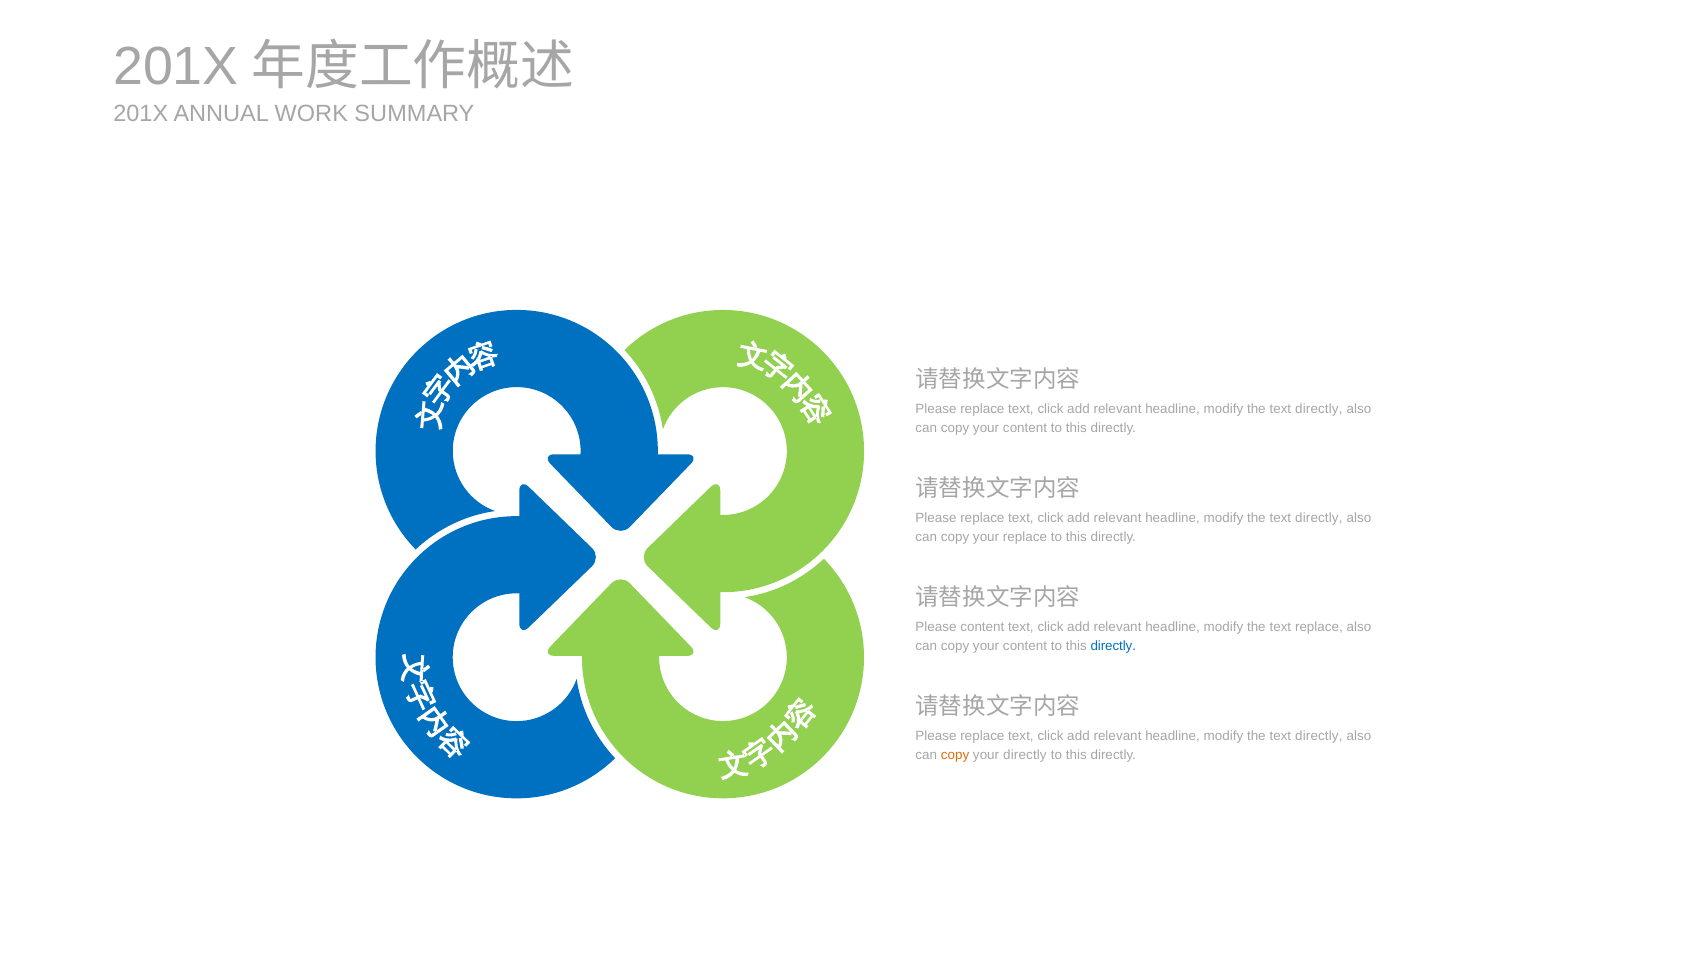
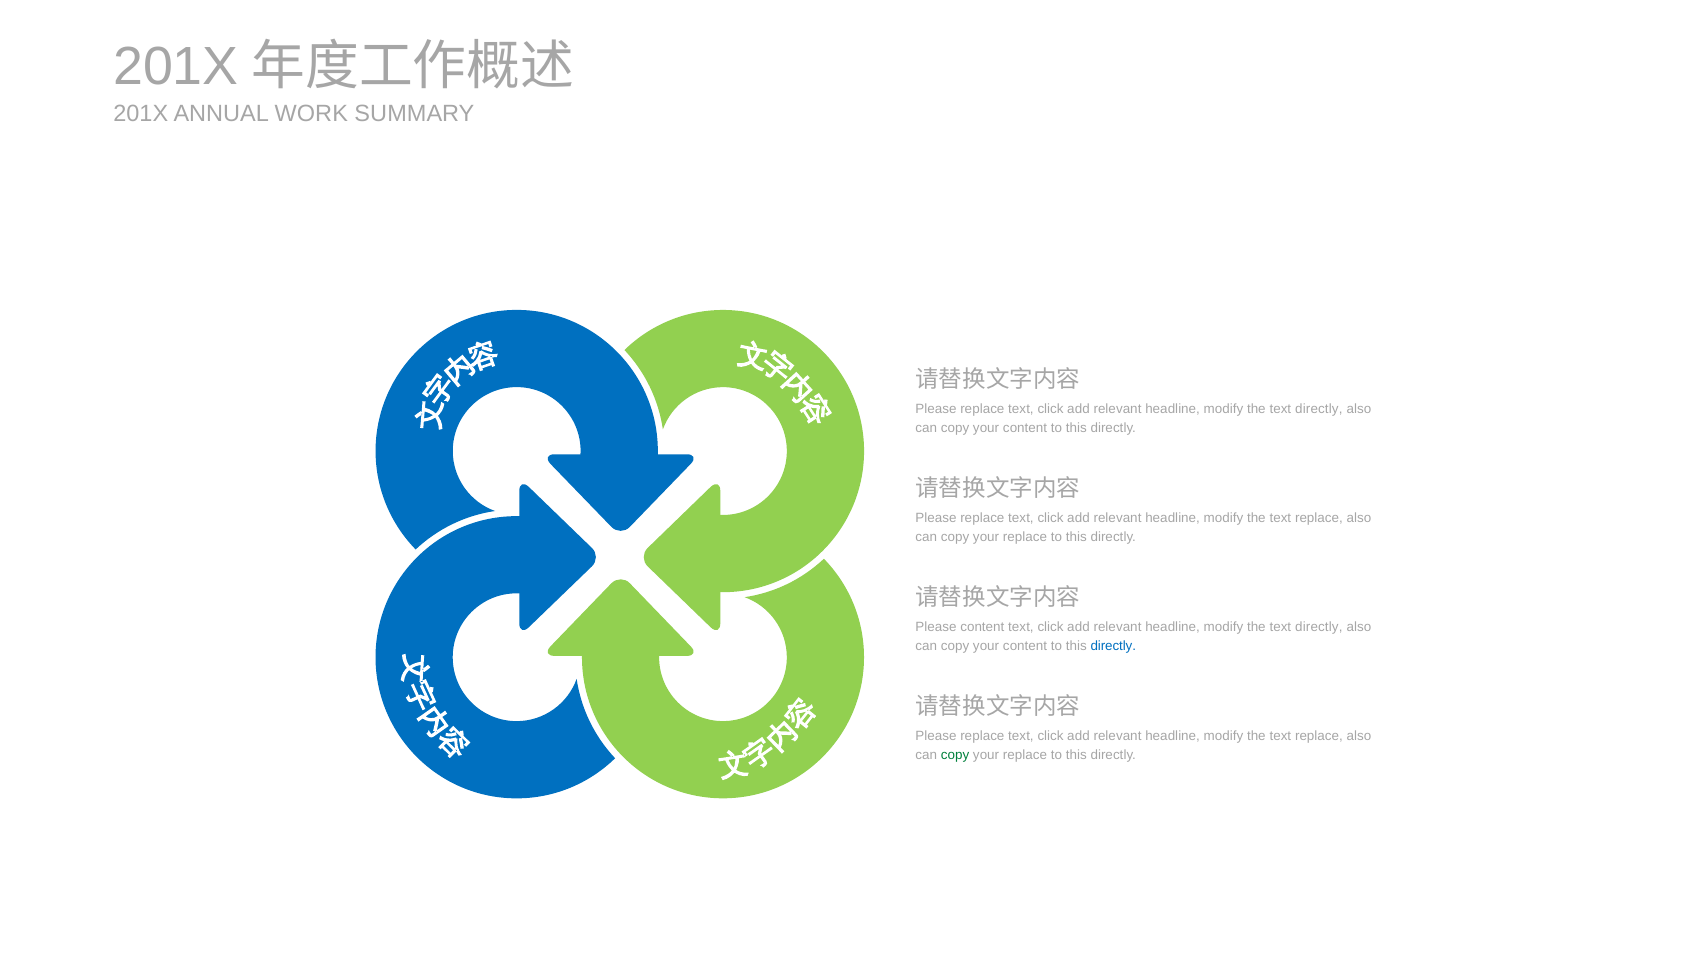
directly: directly -> replace (1319, 518)
replace: replace -> directly (1319, 627)
directly: directly -> replace (1319, 736)
copy colour: orange -> green (955, 755)
directly: directly -> replace (1025, 755)
